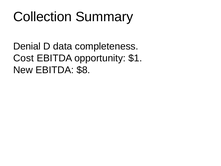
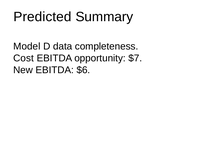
Collection: Collection -> Predicted (42, 17)
Denial: Denial -> Model (27, 46)
$1: $1 -> $7 (135, 58)
$8: $8 -> $6 (83, 70)
